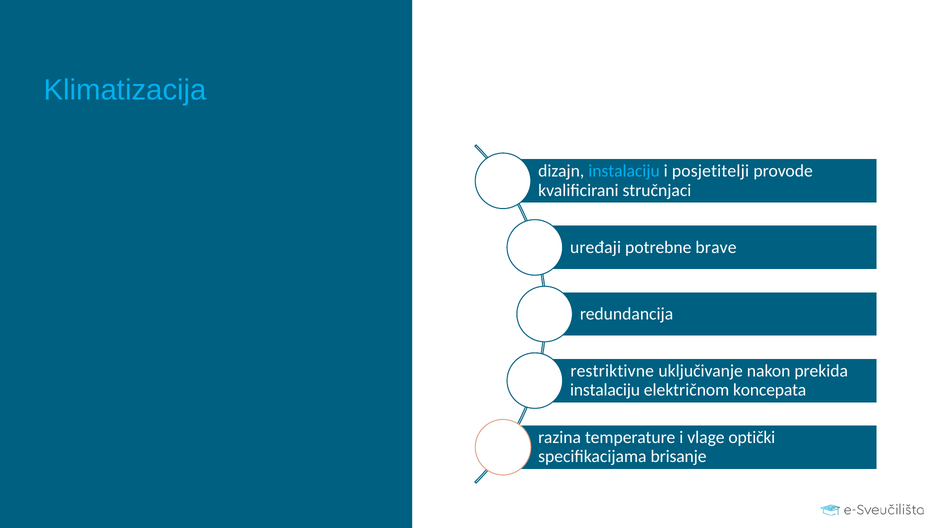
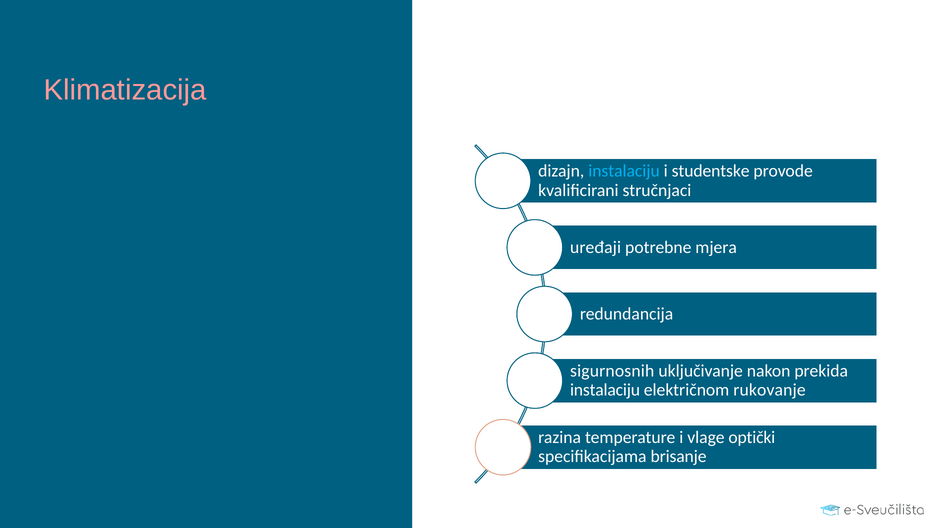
Klimatizacija colour: light blue -> pink (125, 90)
posjetitelji: posjetitelji -> studentske (711, 171)
brave: brave -> mjera (716, 247)
restriktivne: restriktivne -> sigurnosnih (612, 371)
koncepata: koncepata -> rukovanje (769, 390)
